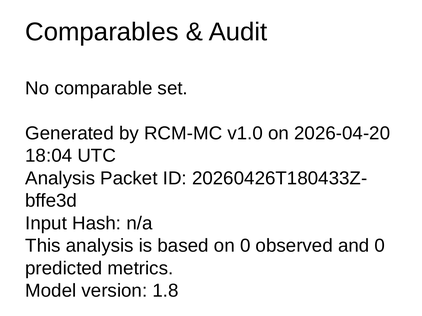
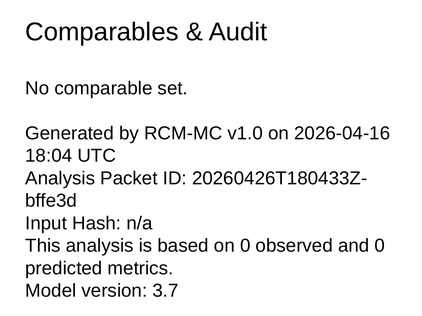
2026-04-20: 2026-04-20 -> 2026-04-16 (342, 134)
1.8: 1.8 -> 3.7 (166, 291)
